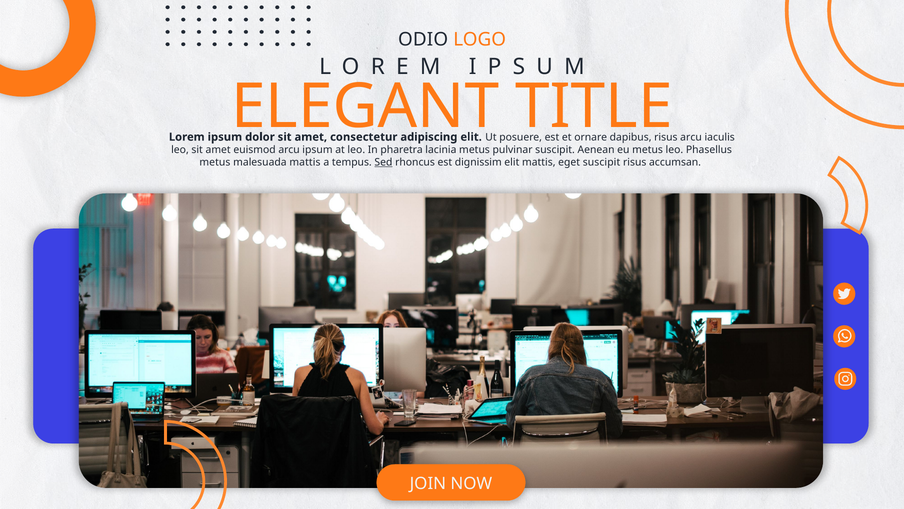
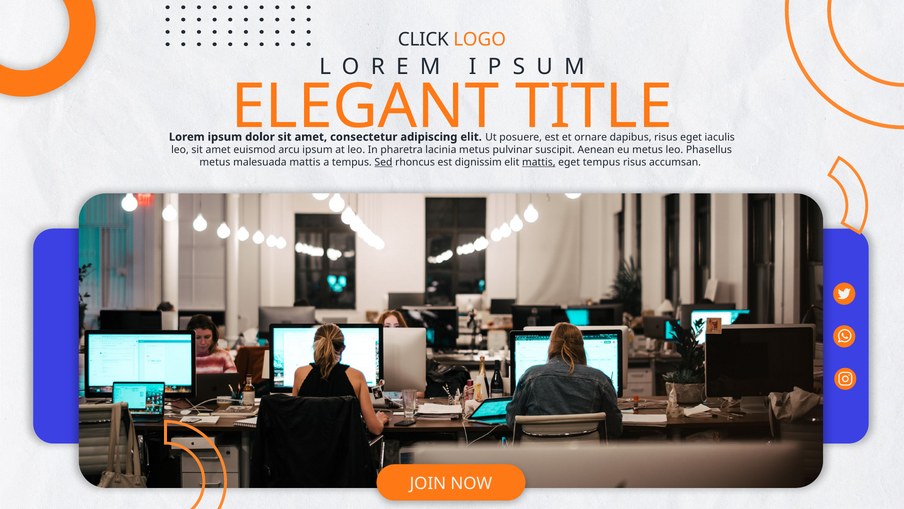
ODIO: ODIO -> CLICK (423, 39)
arcu: arcu -> eget (691, 137)
mattis underline: none -> present (539, 162)
eget suscipit: suscipit -> tempus (602, 162)
